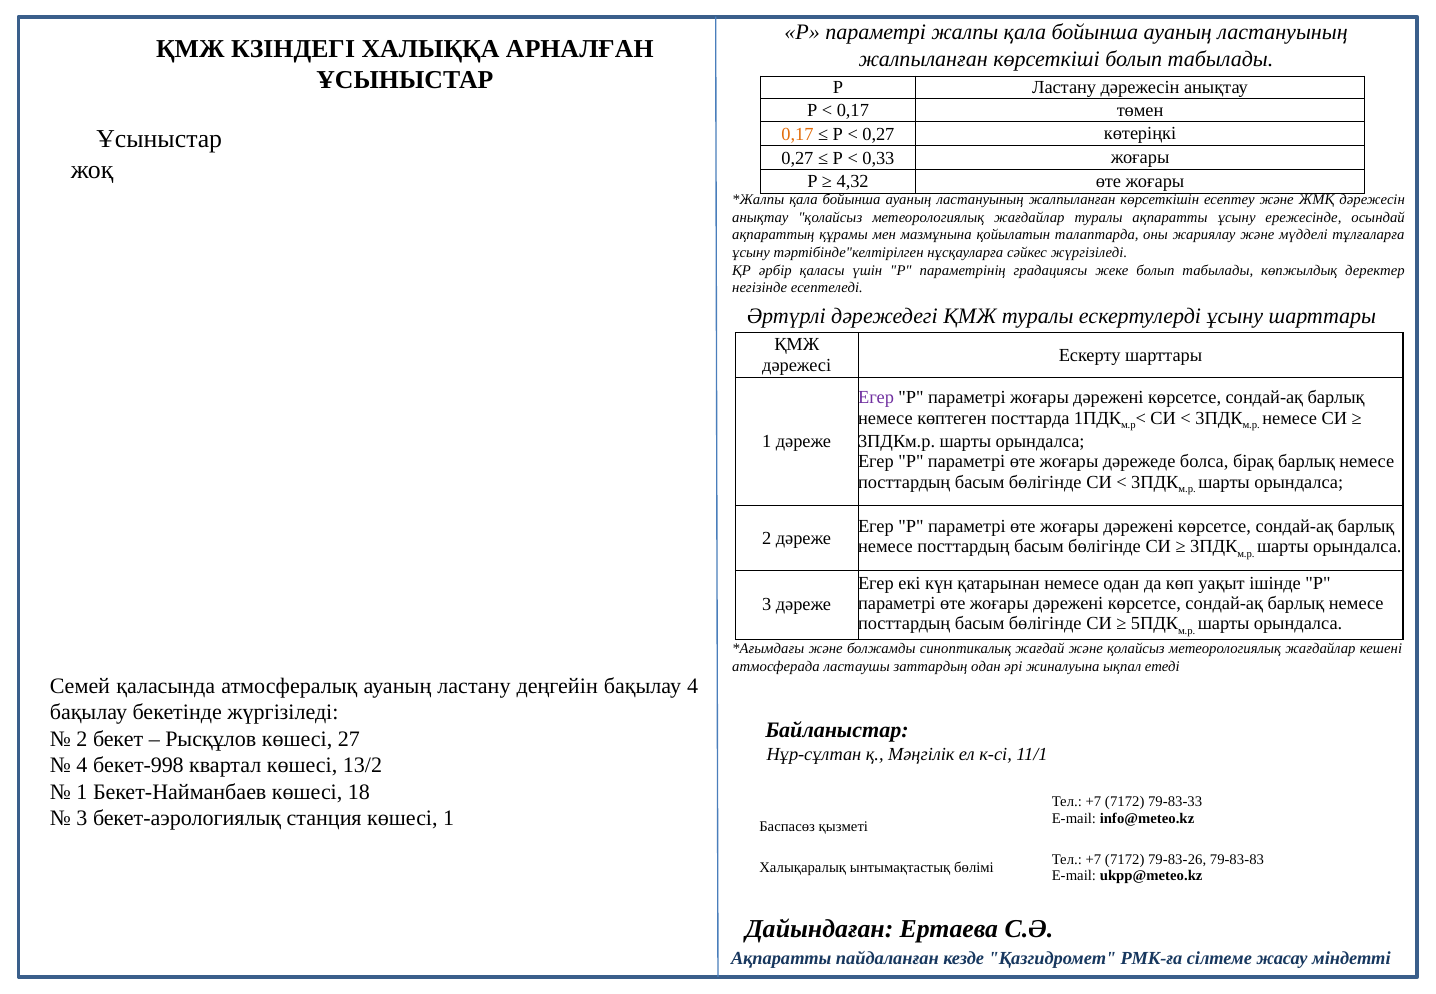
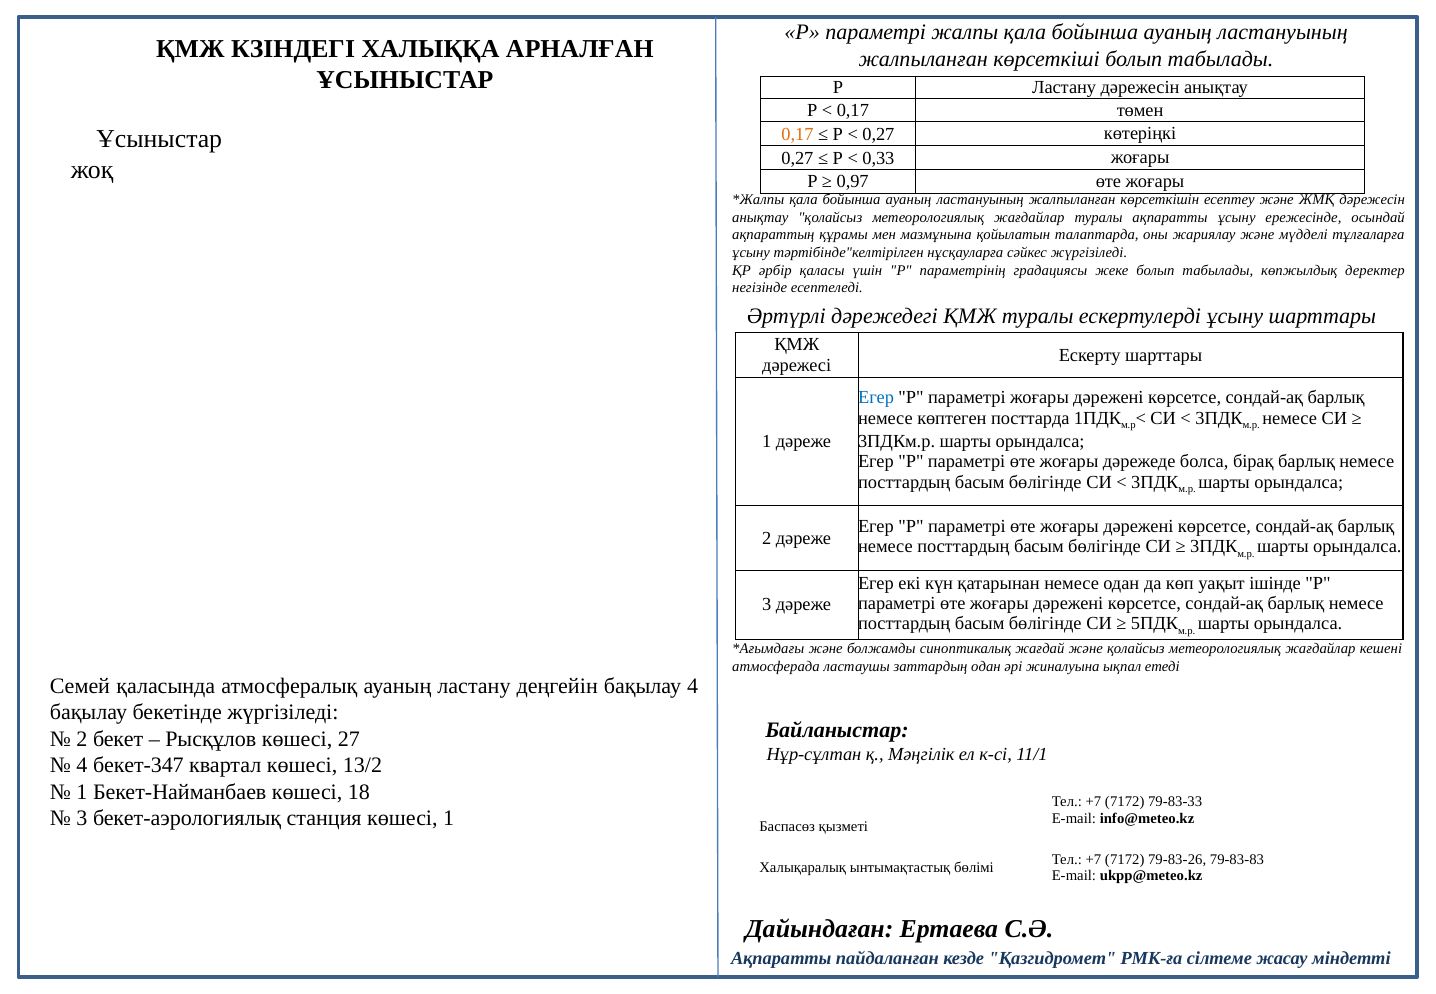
4,32: 4,32 -> 0,97 (853, 182)
Егер colour: purple -> blue (876, 398)
бекет-998: бекет-998 -> бекет-347 (138, 766)
